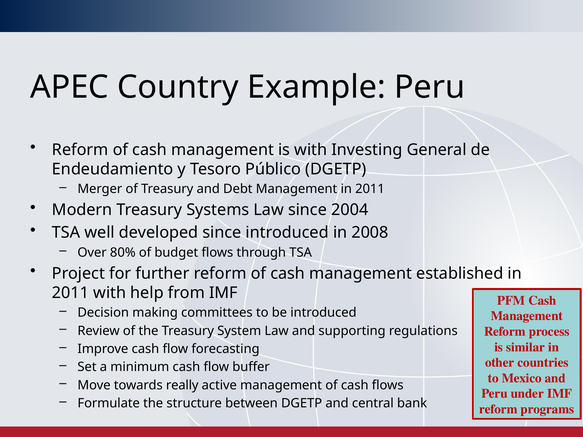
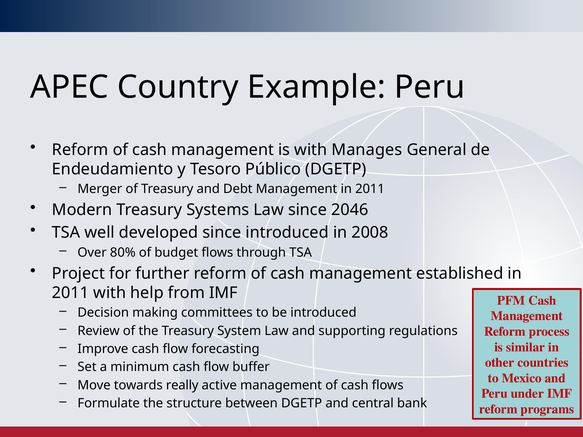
Investing: Investing -> Manages (367, 150)
2004: 2004 -> 2046 (350, 210)
